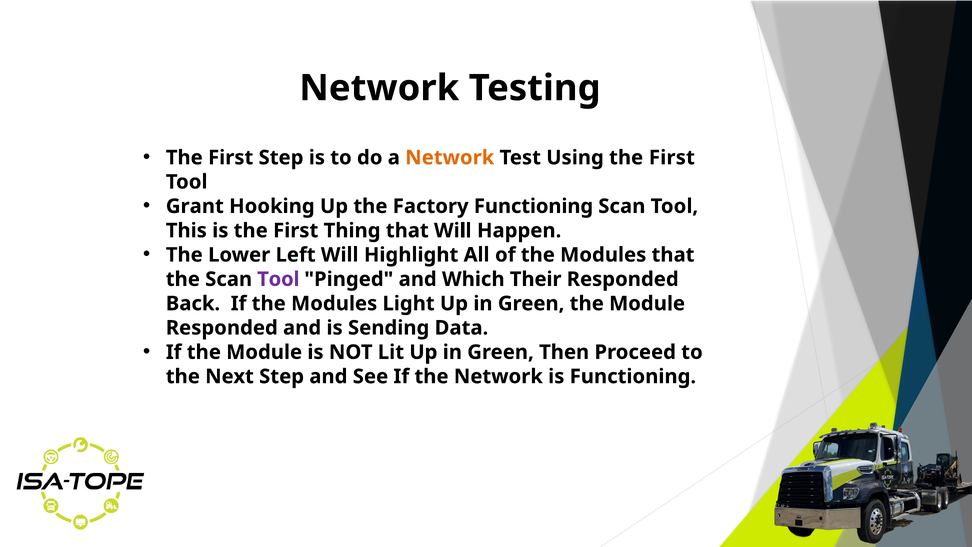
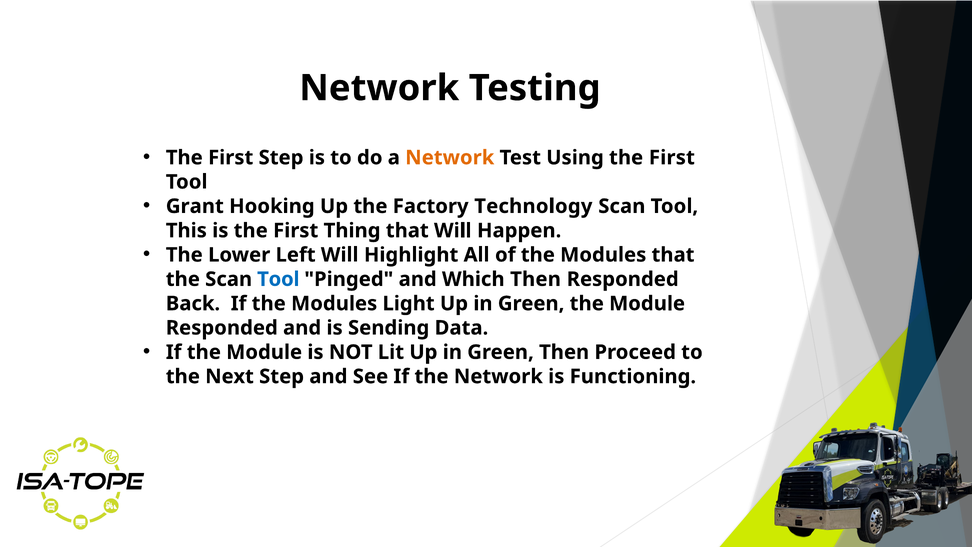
Factory Functioning: Functioning -> Technology (533, 206)
Tool colour: purple -> blue (278, 279)
Which Their: Their -> Then (536, 279)
